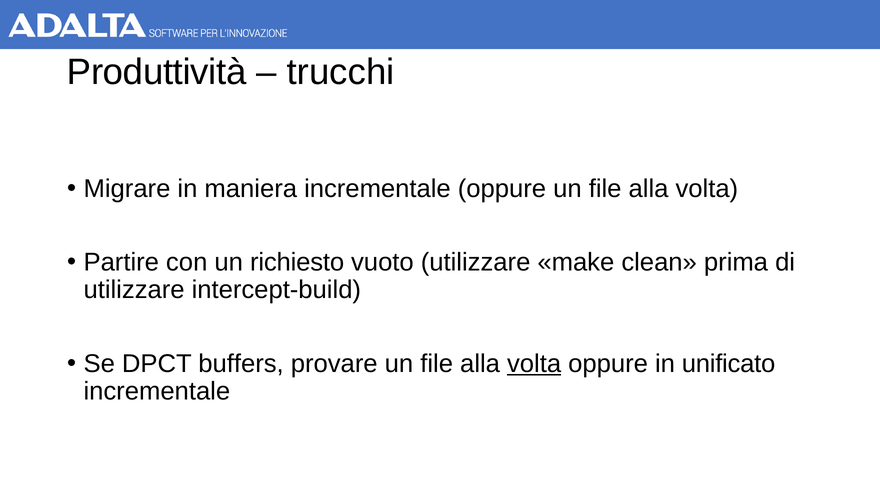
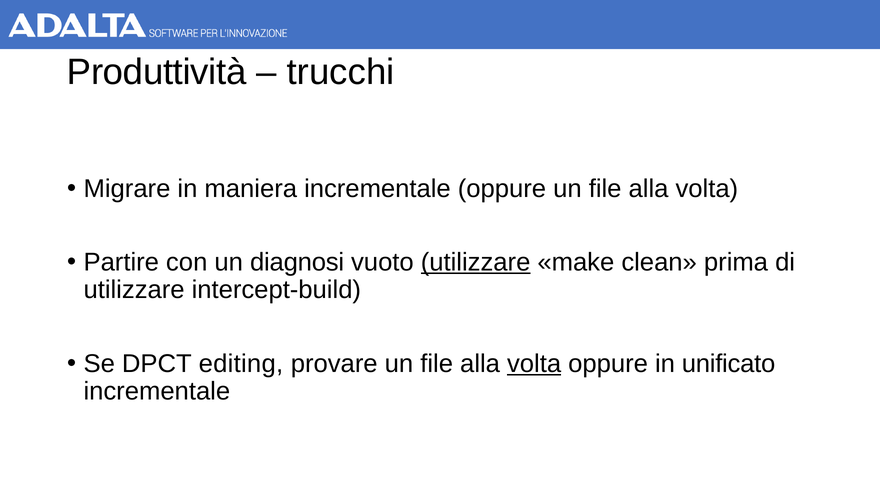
richiesto: richiesto -> diagnosi (297, 262)
utilizzare underline: none -> present (476, 262)
buffers: buffers -> editing (241, 364)
